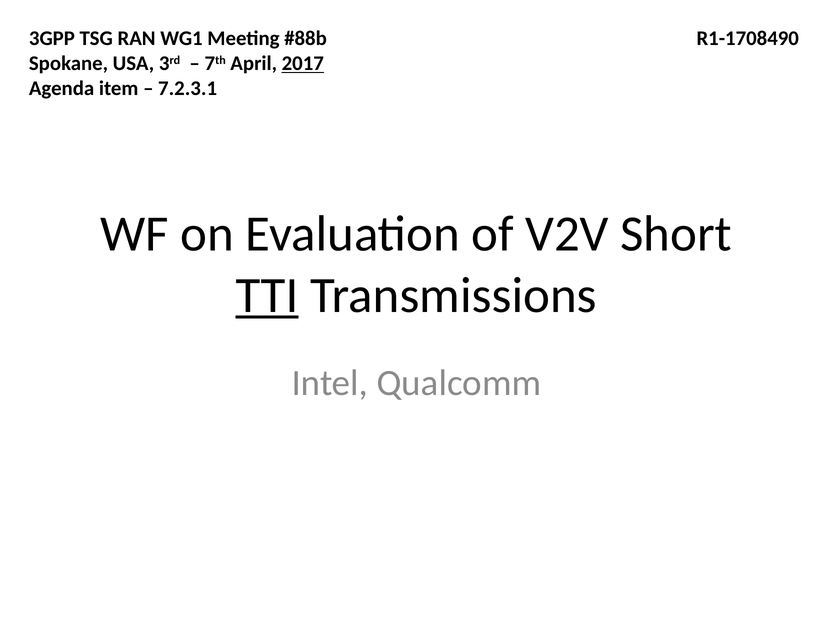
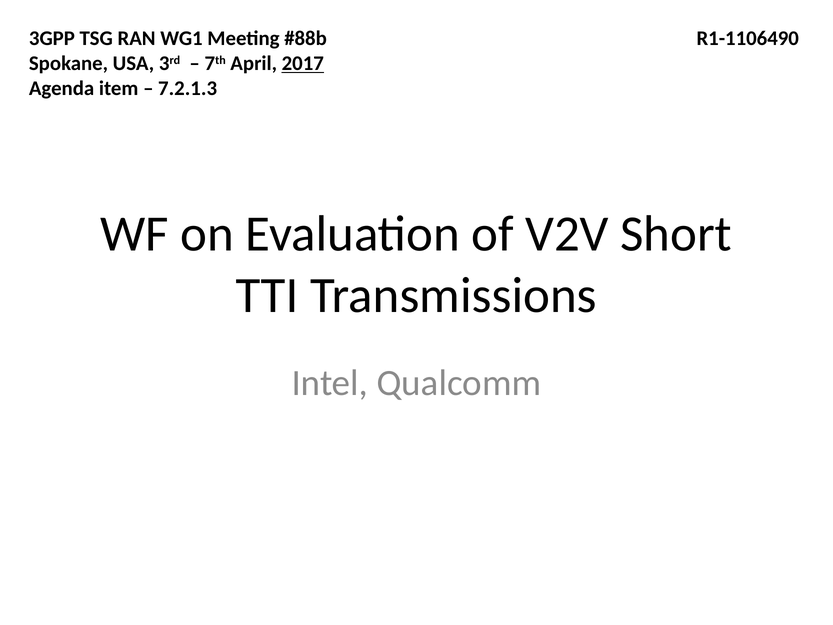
R1-1708490: R1-1708490 -> R1-1106490 (748, 38)
7.2.3.1: 7.2.3.1 -> 7.2.1.3 (188, 88)
TTI underline: present -> none (267, 295)
